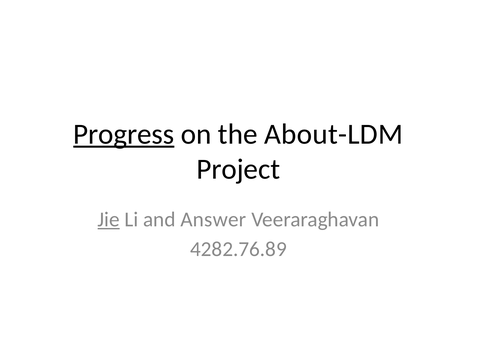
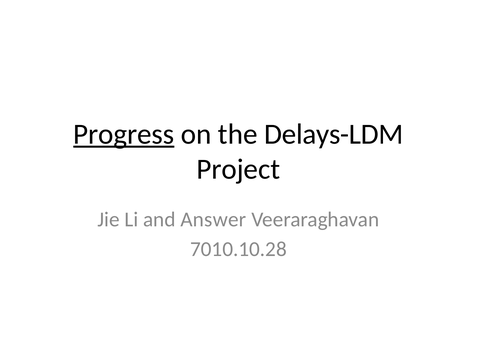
About-LDM: About-LDM -> Delays-LDM (334, 134)
Jie underline: present -> none (109, 219)
4282.76.89: 4282.76.89 -> 7010.10.28 (238, 249)
